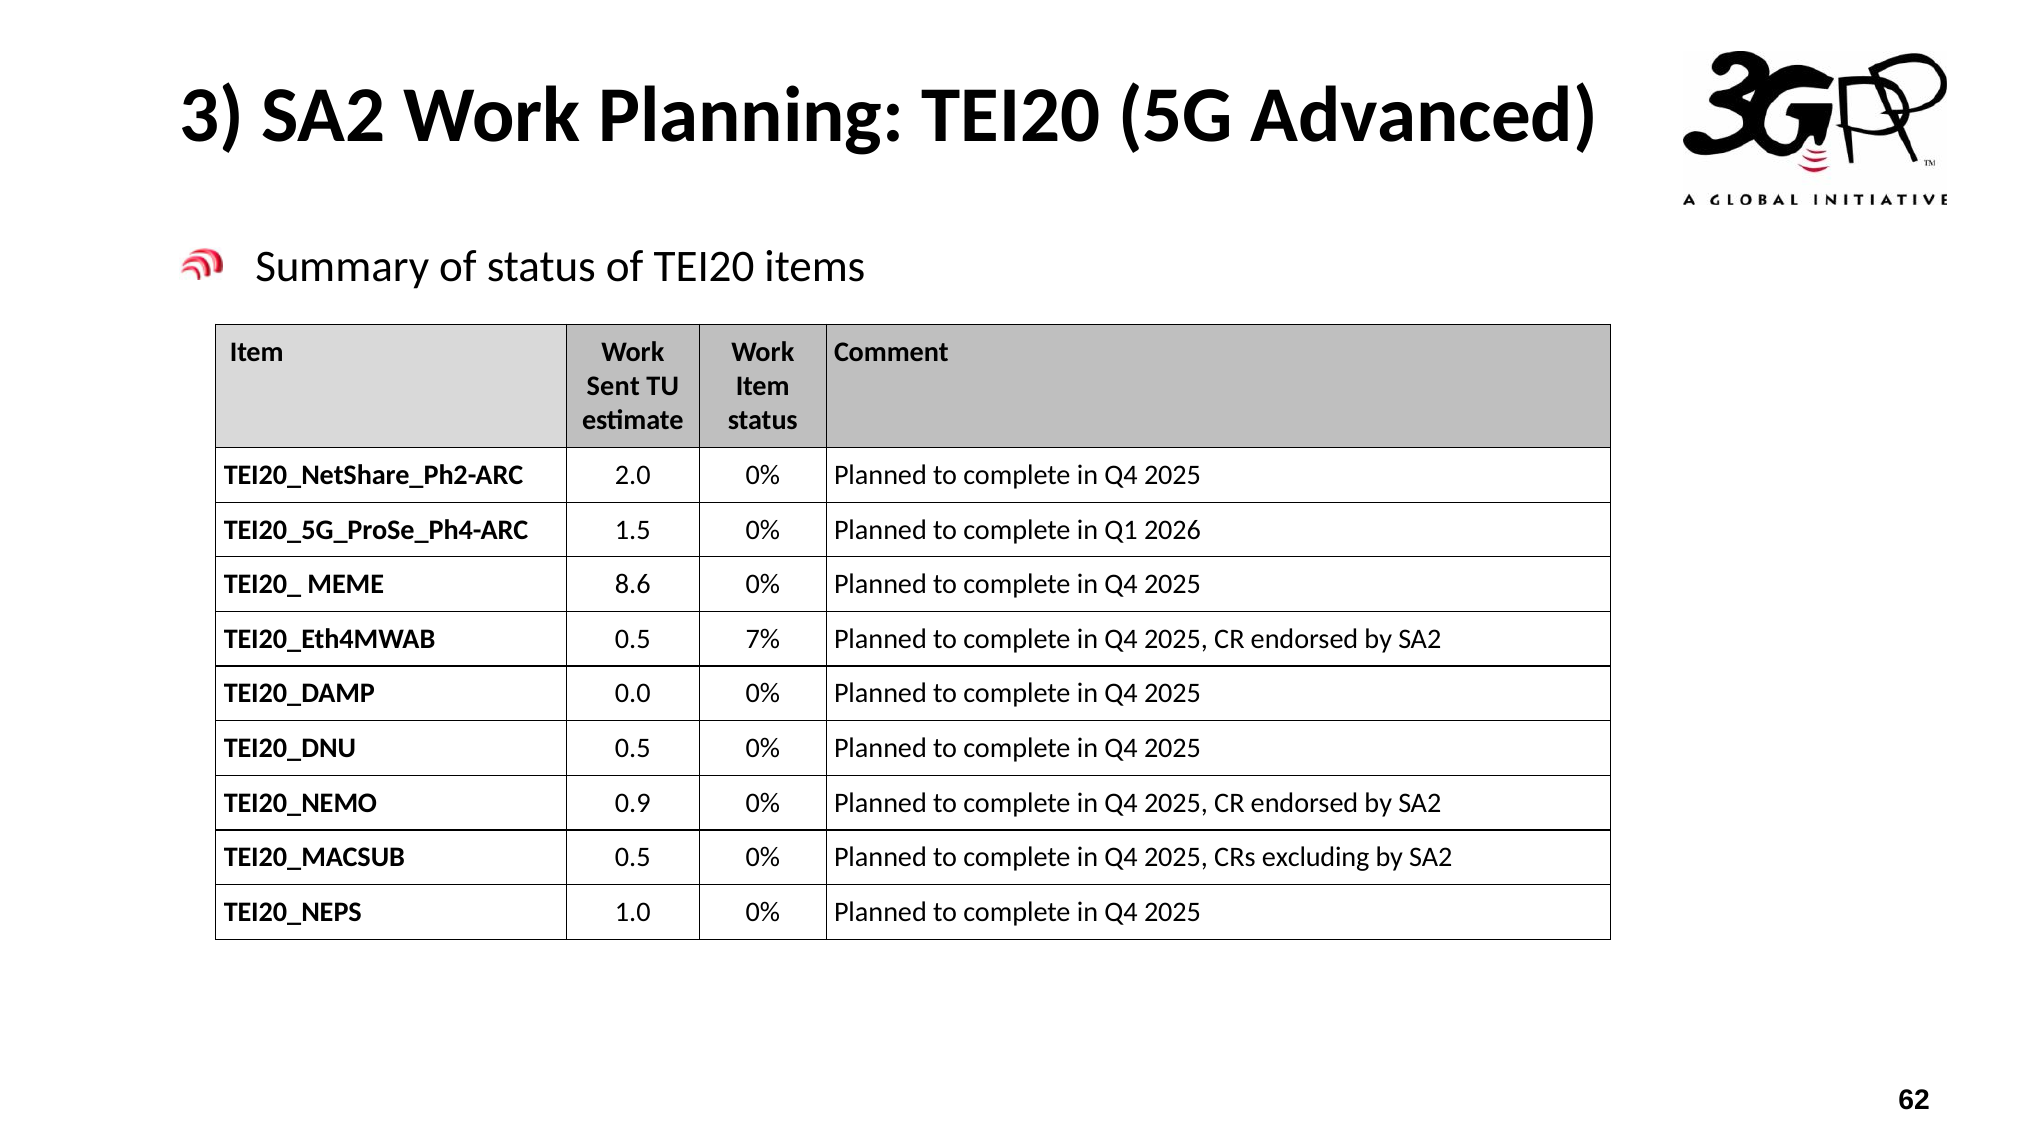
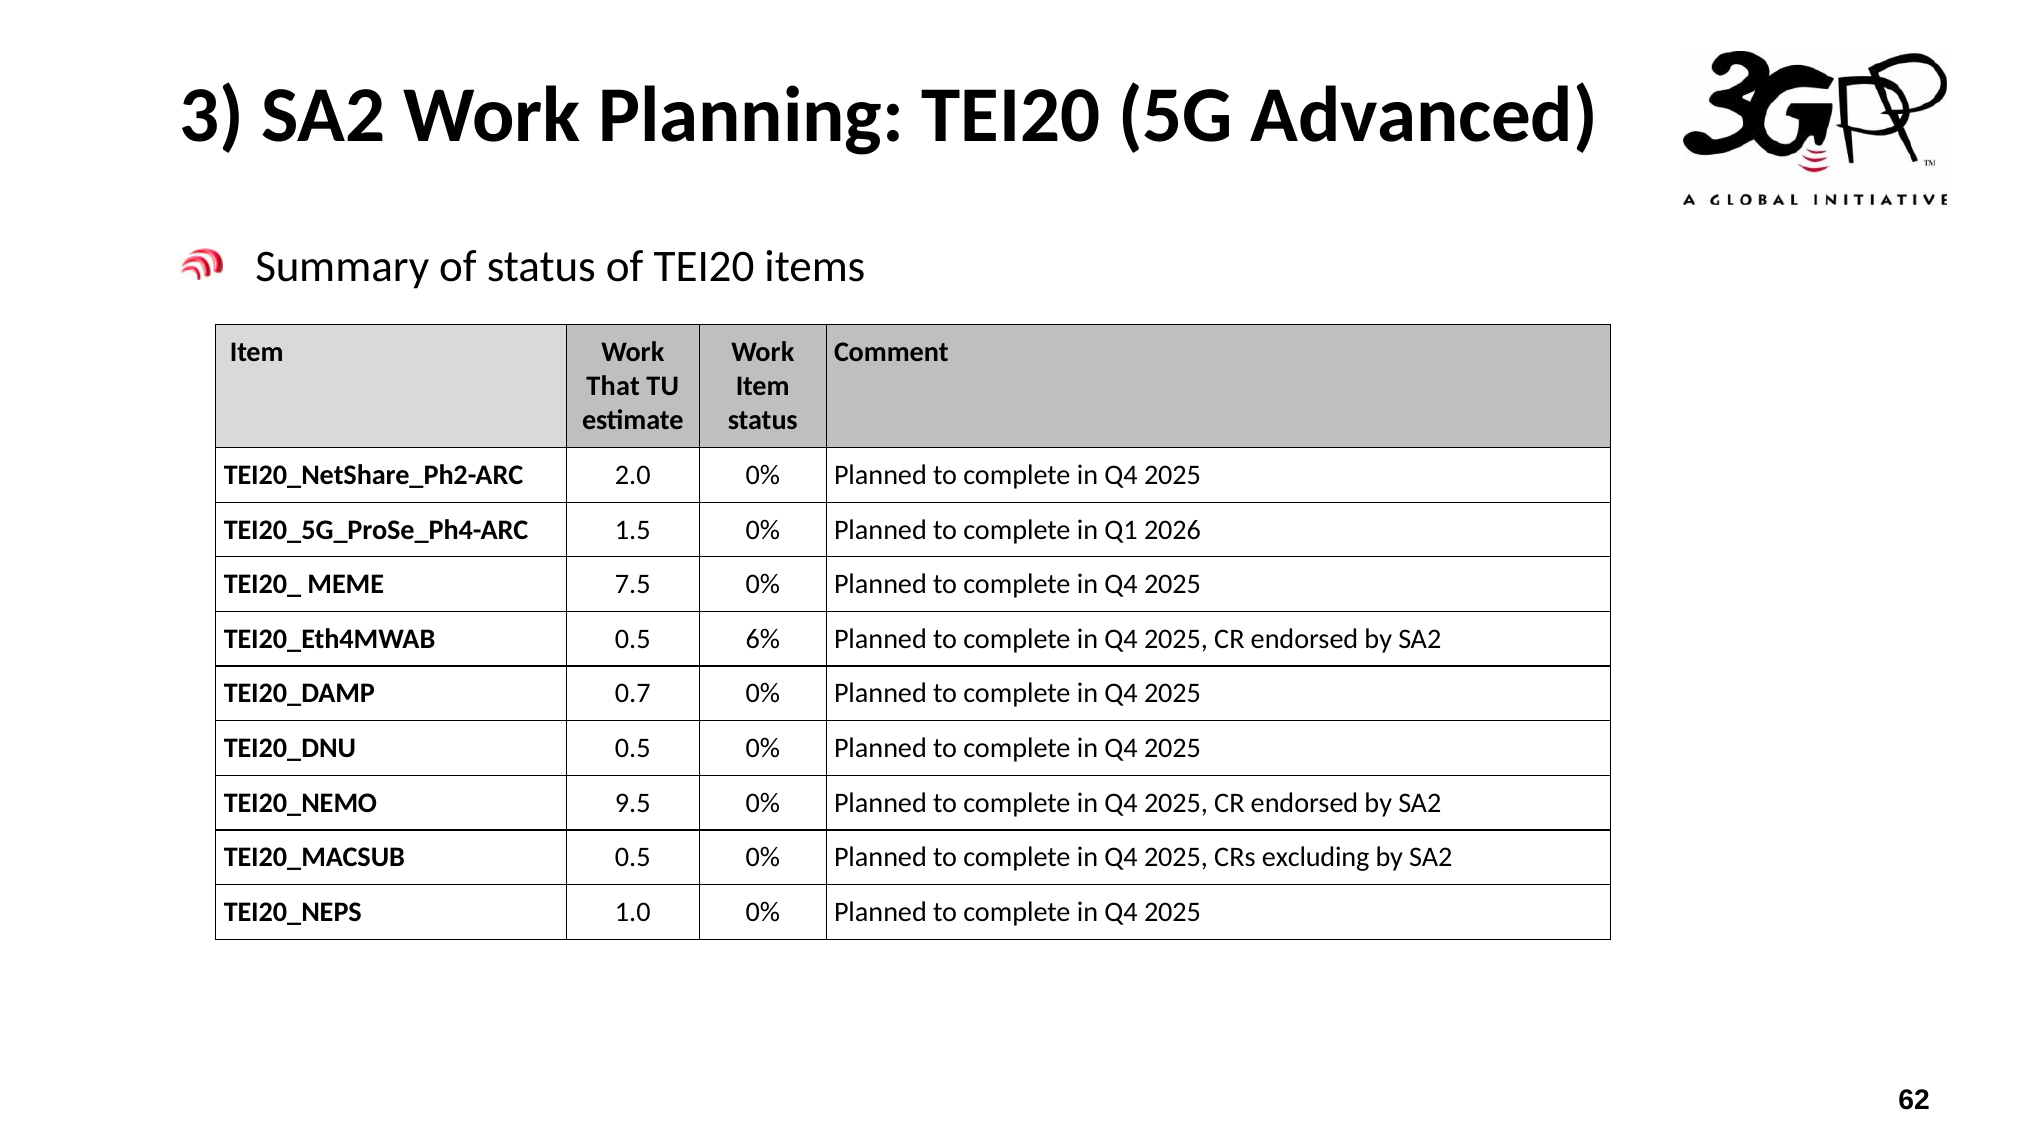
Sent: Sent -> That (613, 386)
8.6: 8.6 -> 7.5 (633, 584)
7%: 7% -> 6% (763, 639)
0.0: 0.0 -> 0.7 (633, 694)
0.9: 0.9 -> 9.5 (633, 803)
